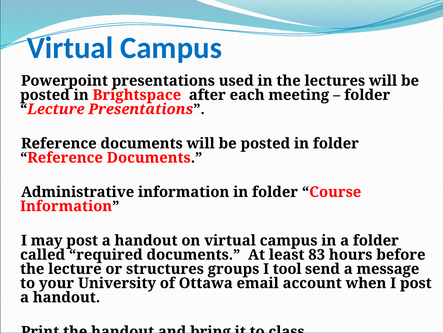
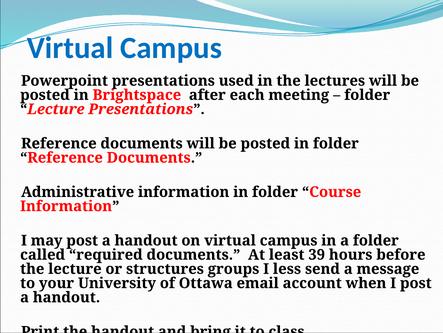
83: 83 -> 39 (317, 254)
tool: tool -> less (287, 268)
